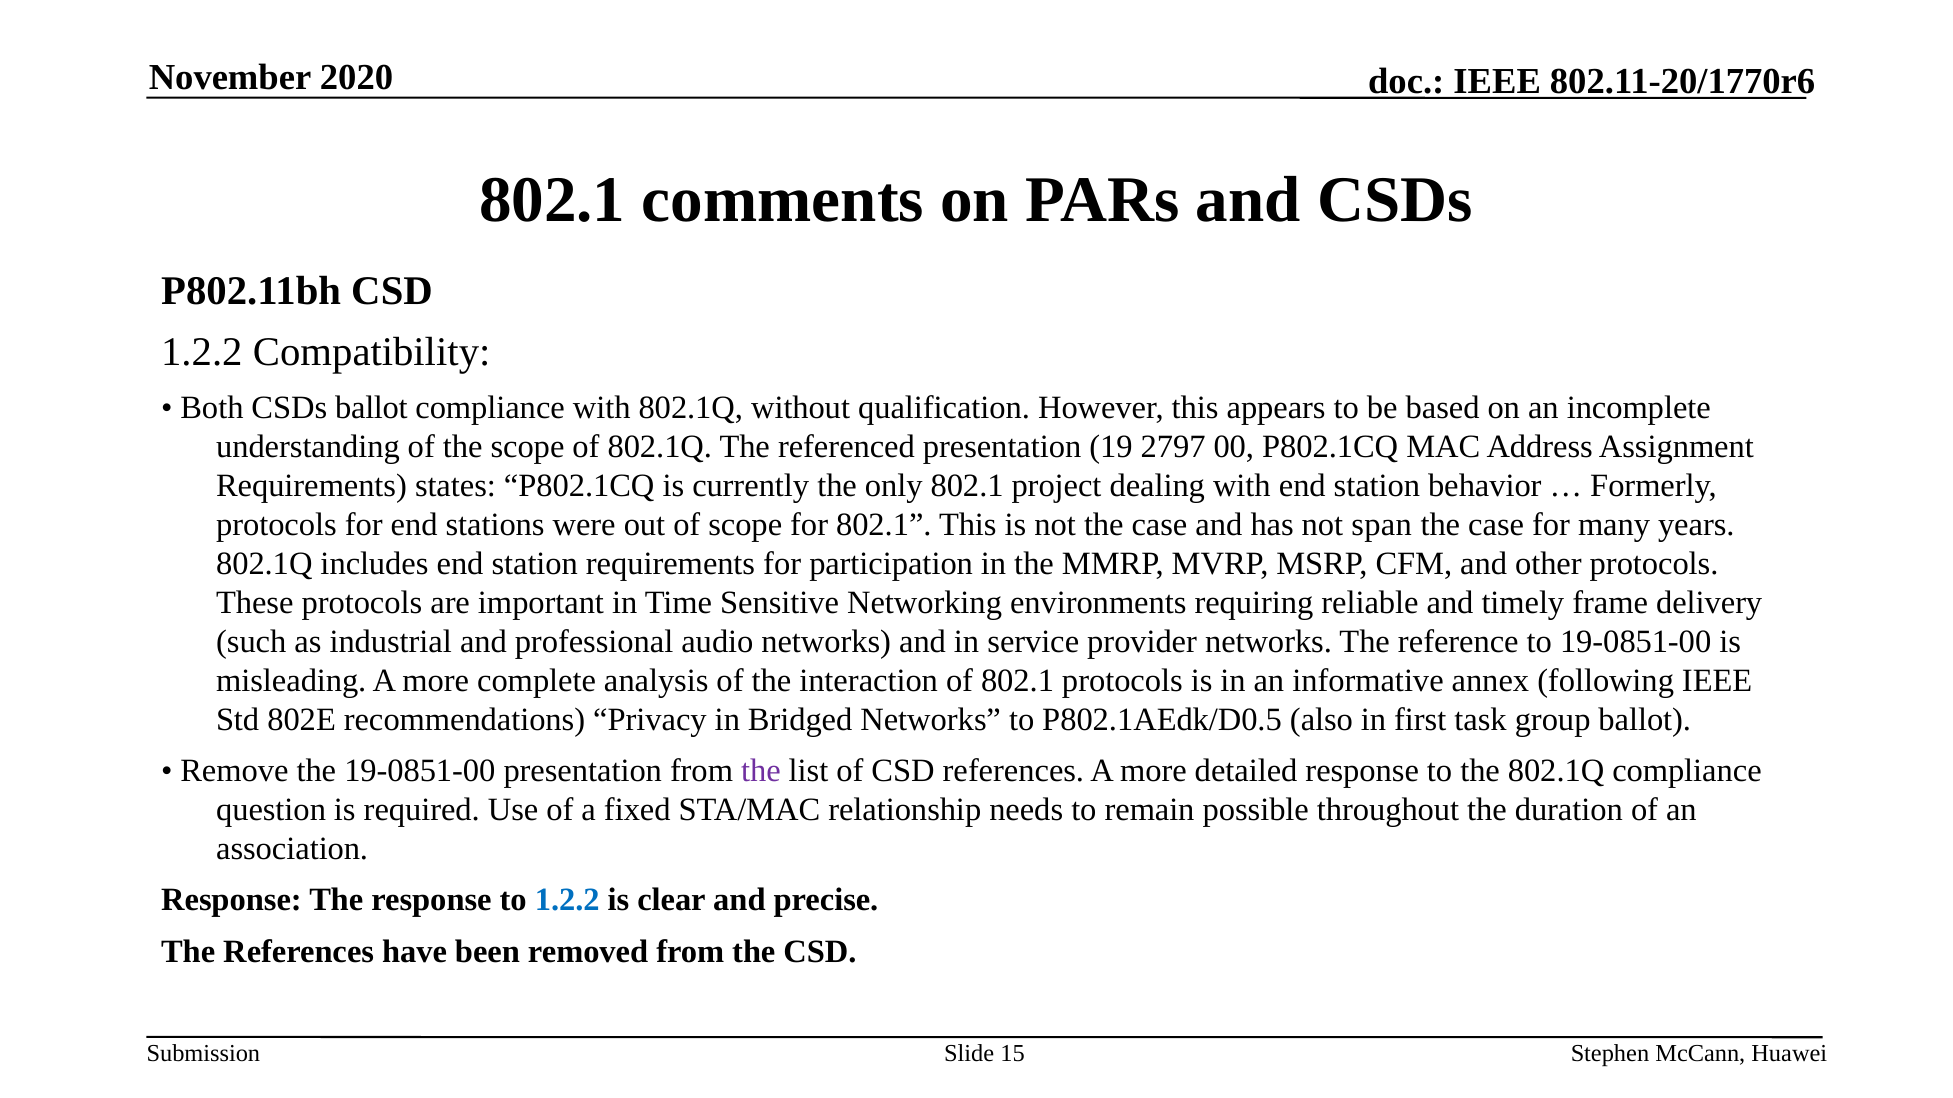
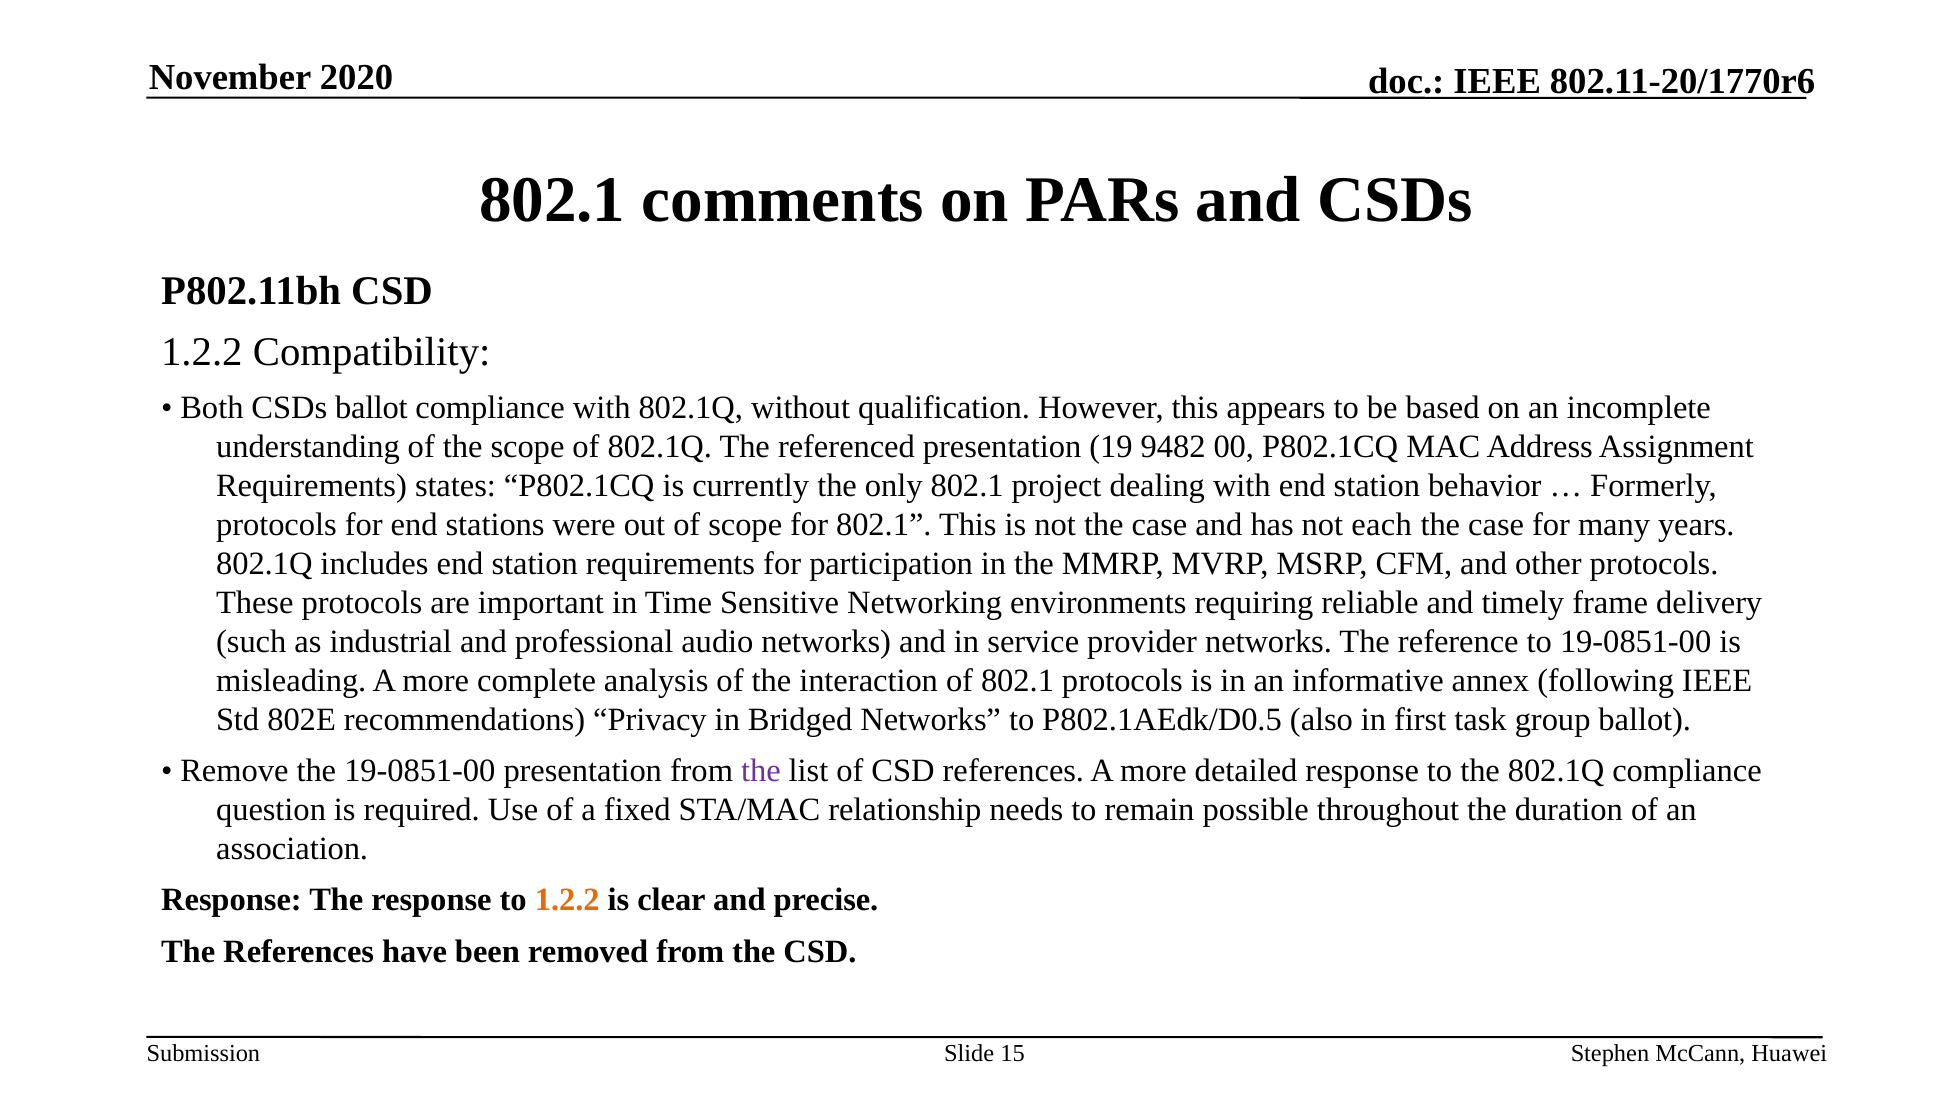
2797: 2797 -> 9482 (1173, 447)
span: span -> each (1382, 525)
1.2.2 colour: blue -> orange (567, 901)
